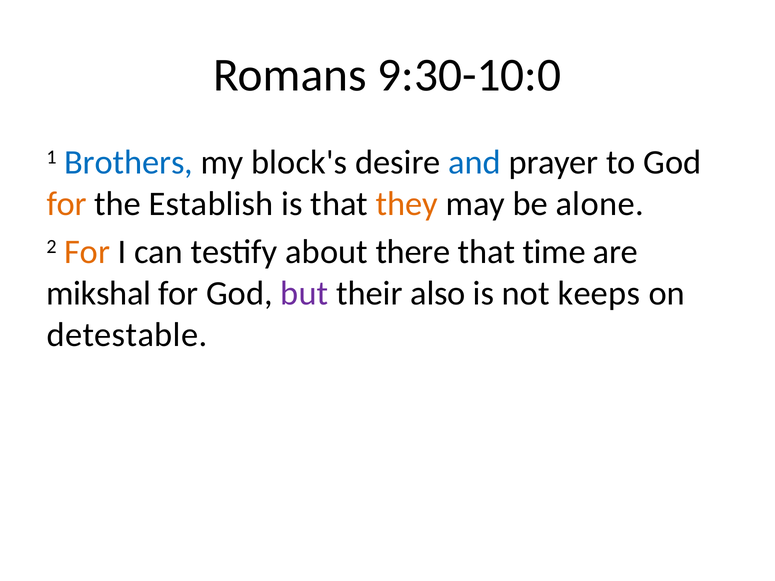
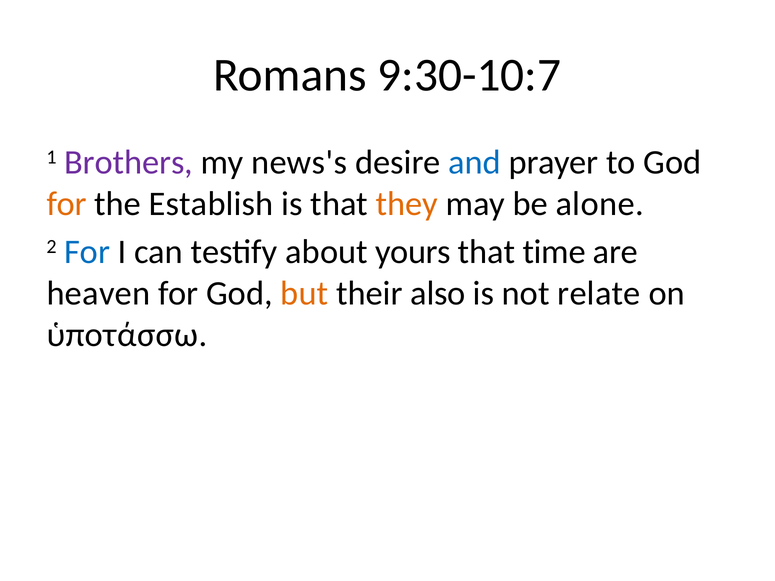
9:30-10:0: 9:30-10:0 -> 9:30-10:7 (469, 75)
Brothers colour: blue -> purple (129, 163)
block's: block's -> news's (299, 163)
For colour: orange -> blue (87, 252)
there: there -> yours (413, 252)
mikshal: mikshal -> heaven (98, 294)
but colour: purple -> orange (304, 294)
keeps: keeps -> relate (599, 294)
detestable: detestable -> ὑποτάσσω (127, 335)
